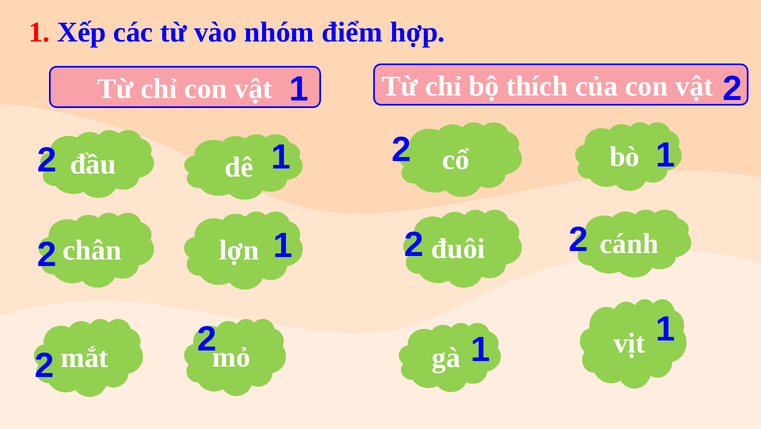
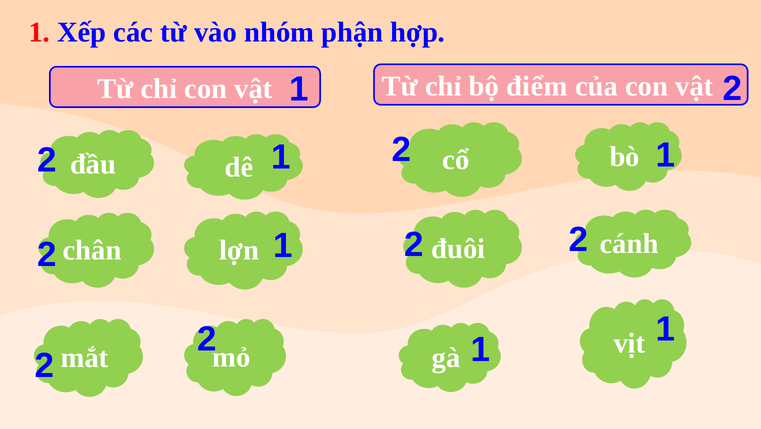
điểm: điểm -> phận (352, 32)
thích: thích -> điểm (537, 87)
